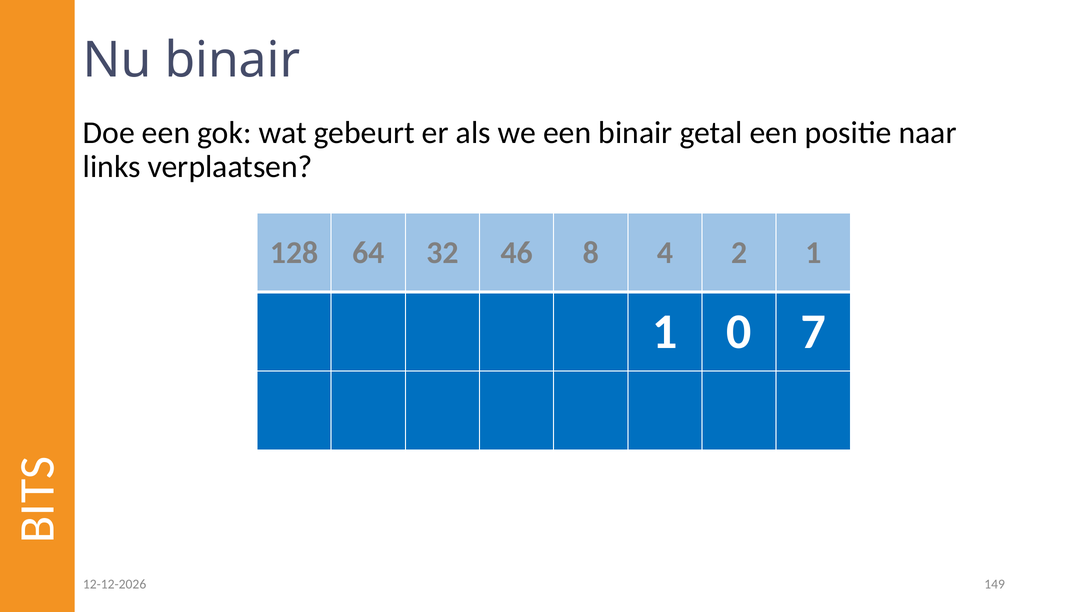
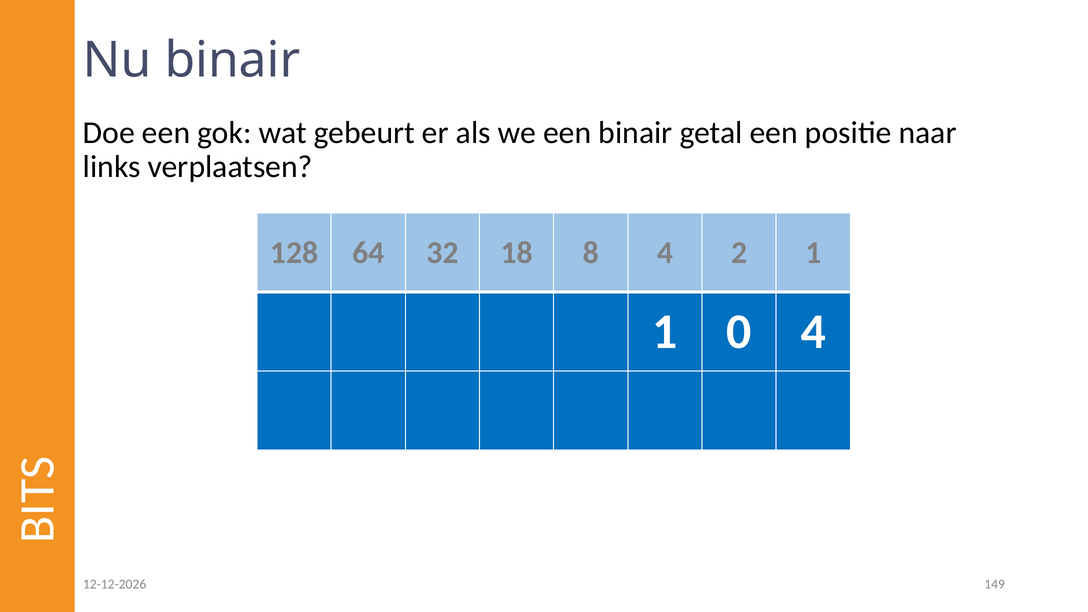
46: 46 -> 18 (517, 253)
0 7: 7 -> 4 (813, 332)
